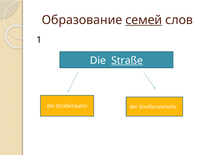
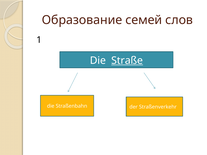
семей underline: present -> none (144, 20)
